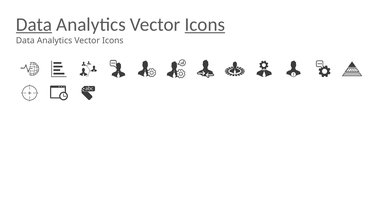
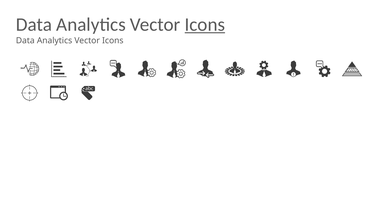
Data underline: present -> none (34, 24)
